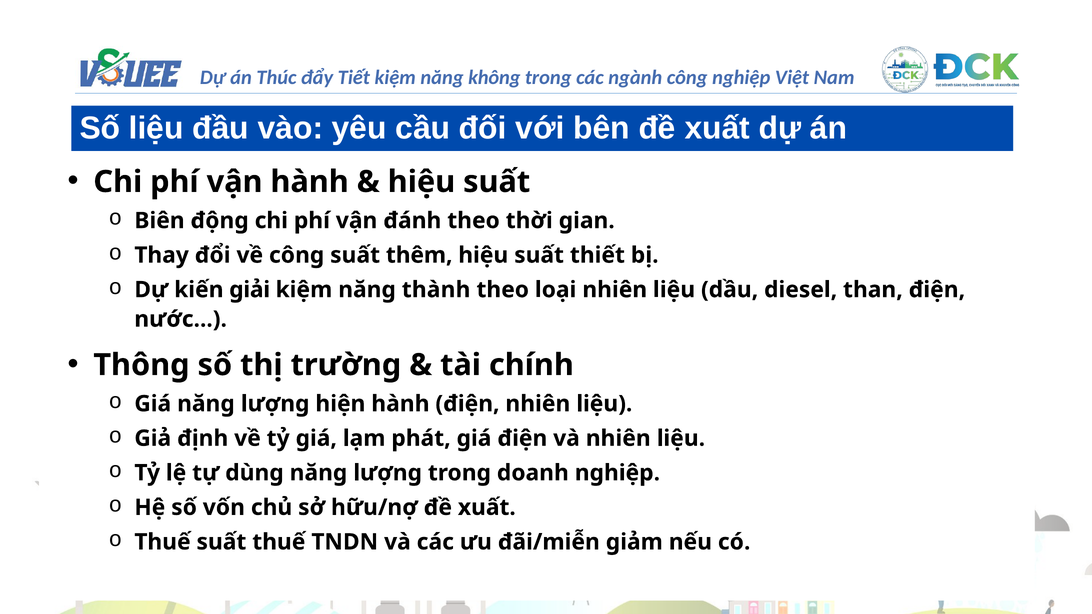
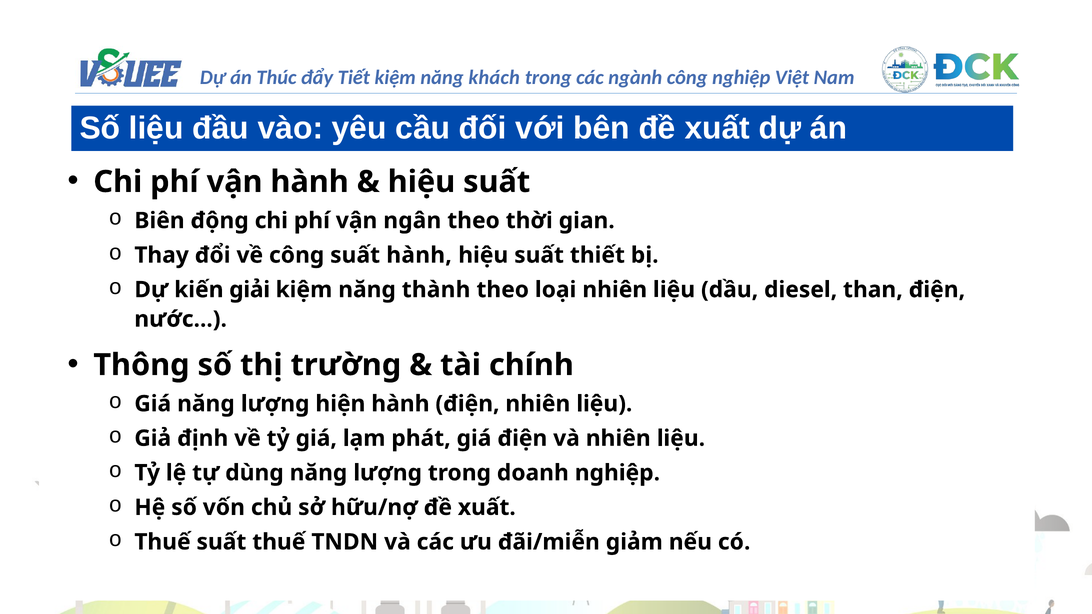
không: không -> khách (494, 77)
đánh: đánh -> ngân (412, 221)
suất thêm: thêm -> hành (419, 255)
